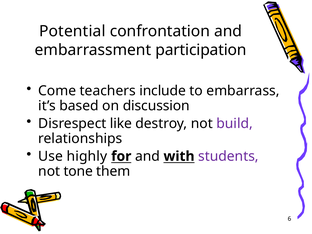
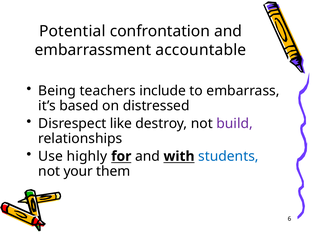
participation: participation -> accountable (201, 50)
Come: Come -> Being (57, 91)
discussion: discussion -> distressed (156, 106)
students colour: purple -> blue (228, 156)
tone: tone -> your (78, 171)
